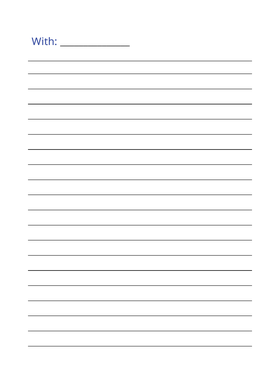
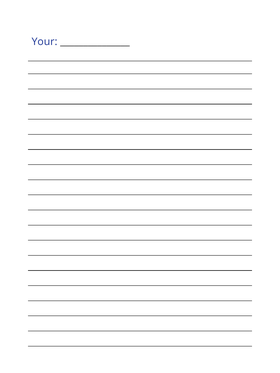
With: With -> Your (45, 42)
